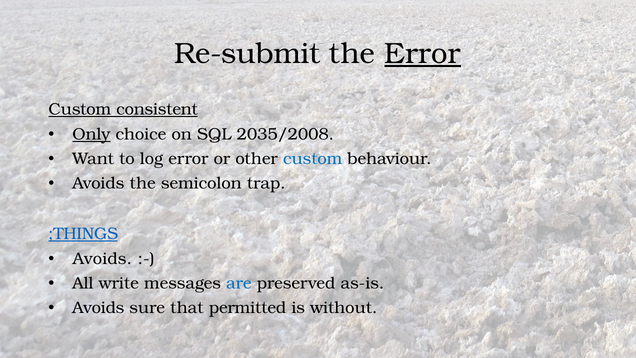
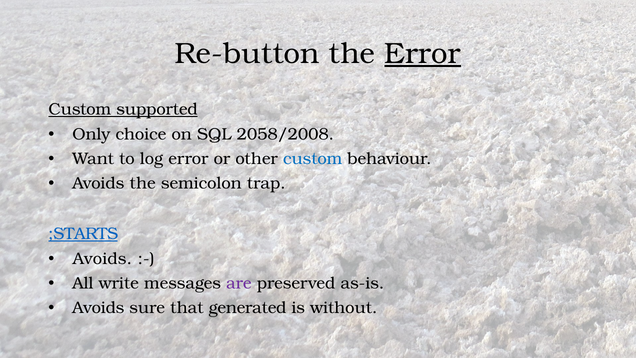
Re-submit: Re-submit -> Re-button (247, 53)
consistent: consistent -> supported (157, 109)
Only underline: present -> none (91, 134)
2035/2008: 2035/2008 -> 2058/2008 (285, 134)
;THINGS: ;THINGS -> ;STARTS (83, 234)
are colour: blue -> purple (239, 283)
permitted: permitted -> generated (248, 308)
